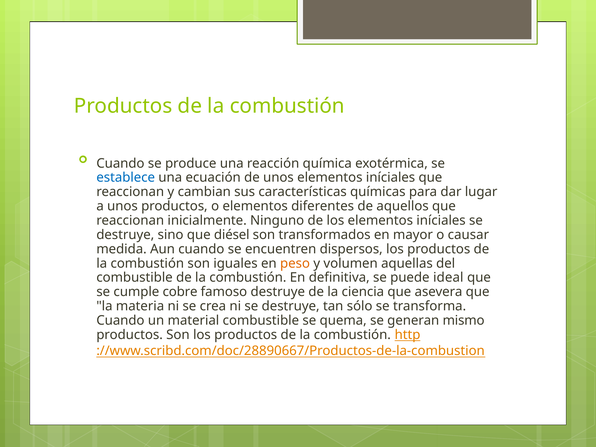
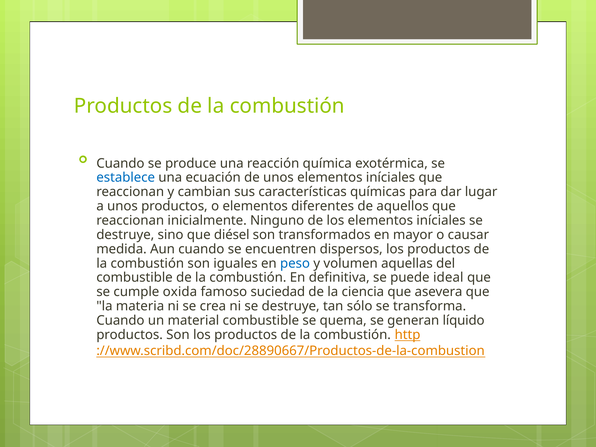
peso colour: orange -> blue (295, 263)
cobre: cobre -> oxida (180, 292)
famoso destruye: destruye -> suciedad (278, 292)
mismo: mismo -> líquido (464, 321)
